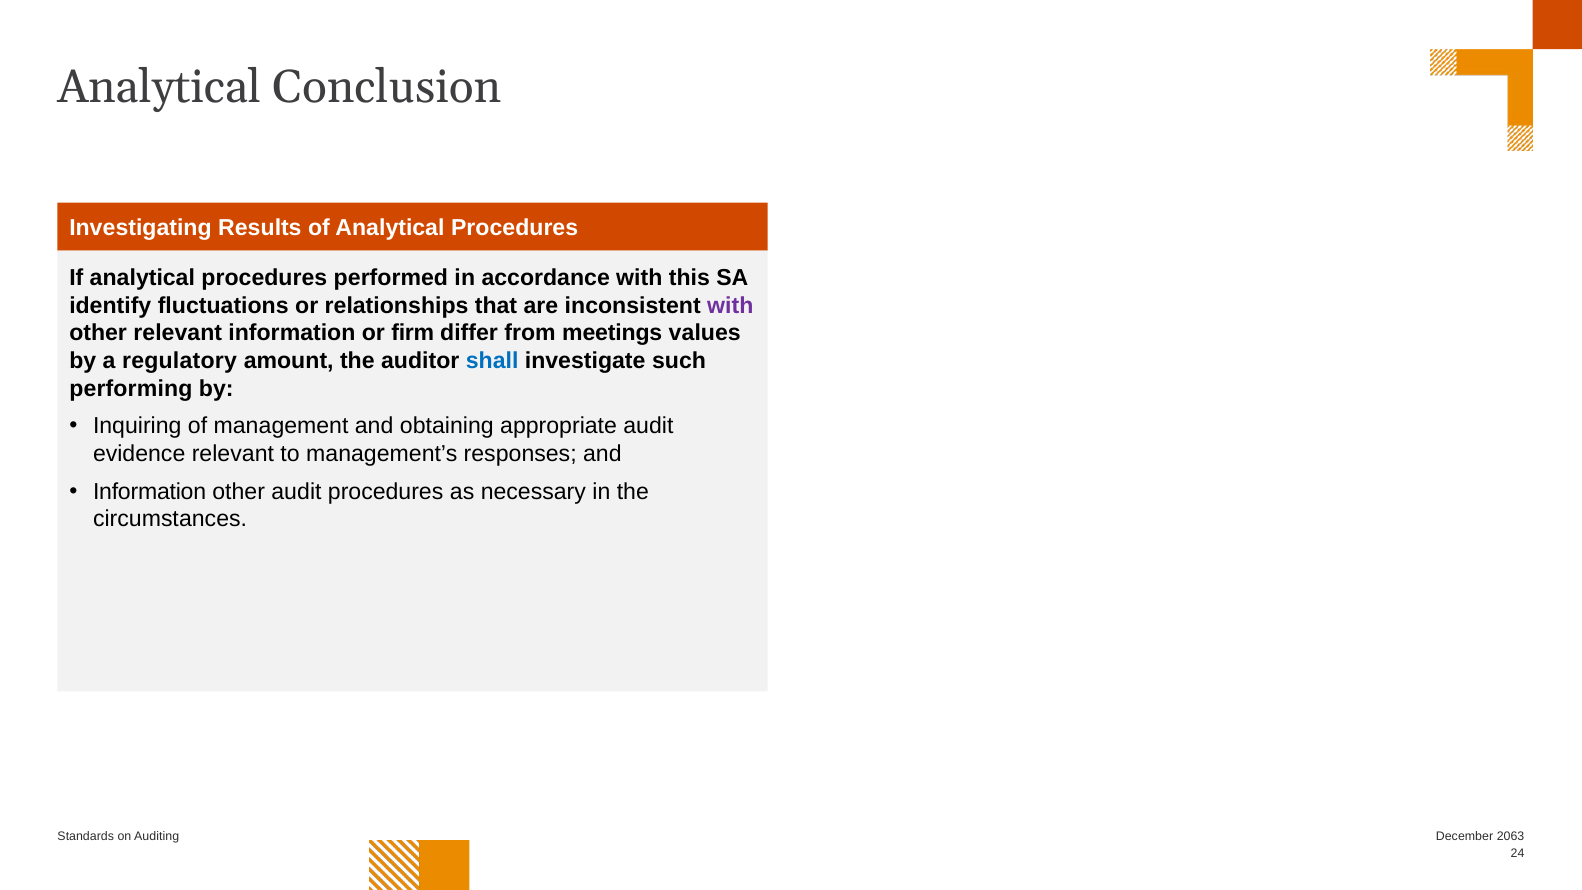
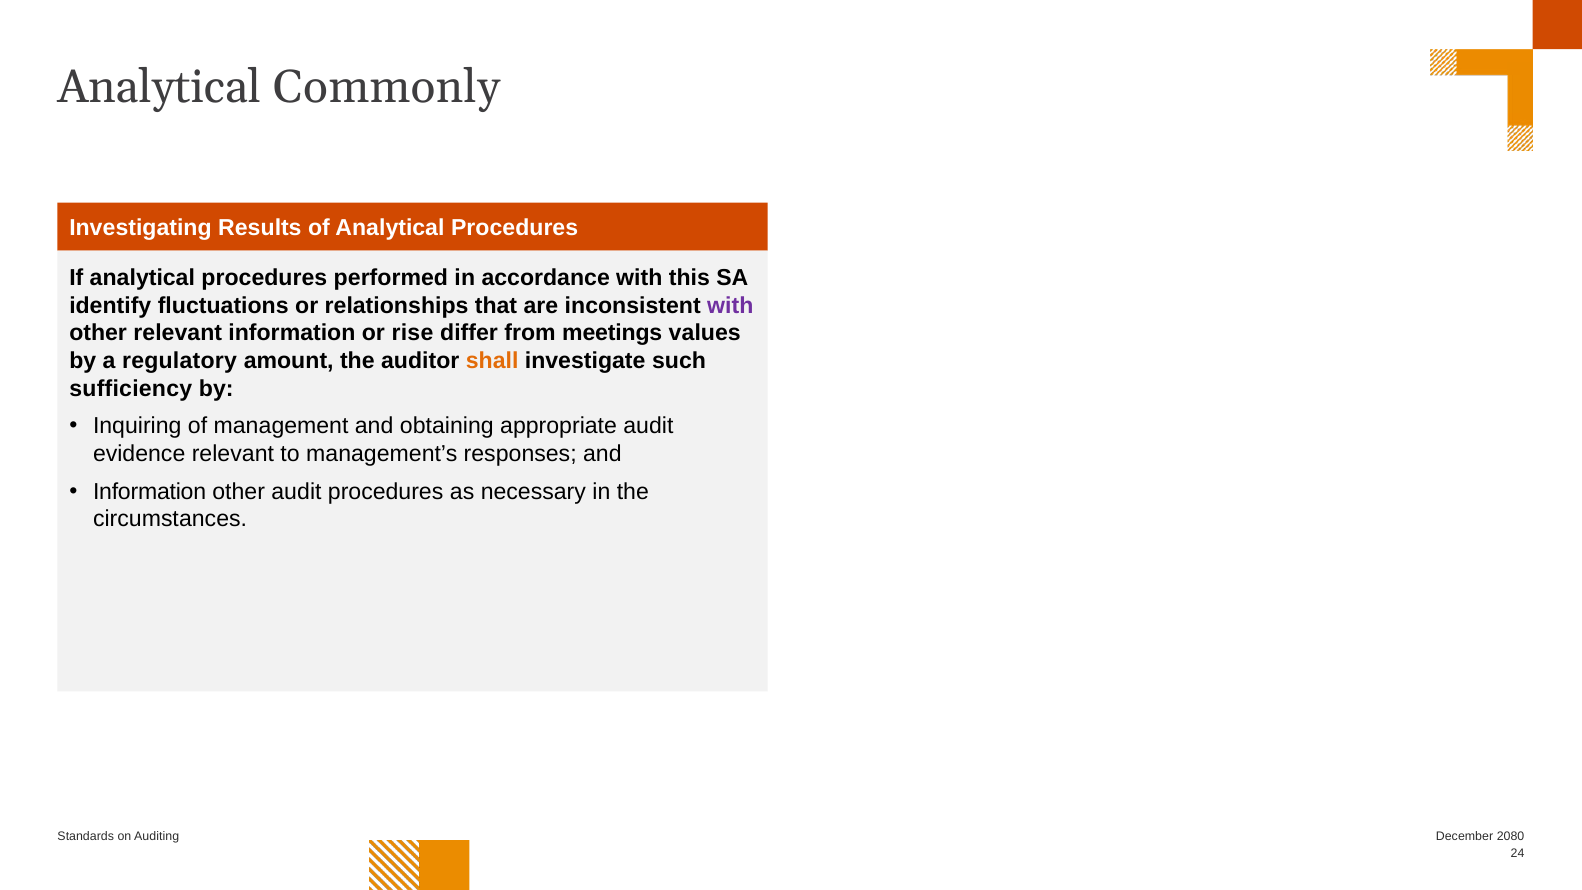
Conclusion: Conclusion -> Commonly (387, 87)
firm: firm -> rise (413, 333)
shall colour: blue -> orange (492, 361)
performing: performing -> sufficiency (131, 389)
2063: 2063 -> 2080 (1511, 836)
